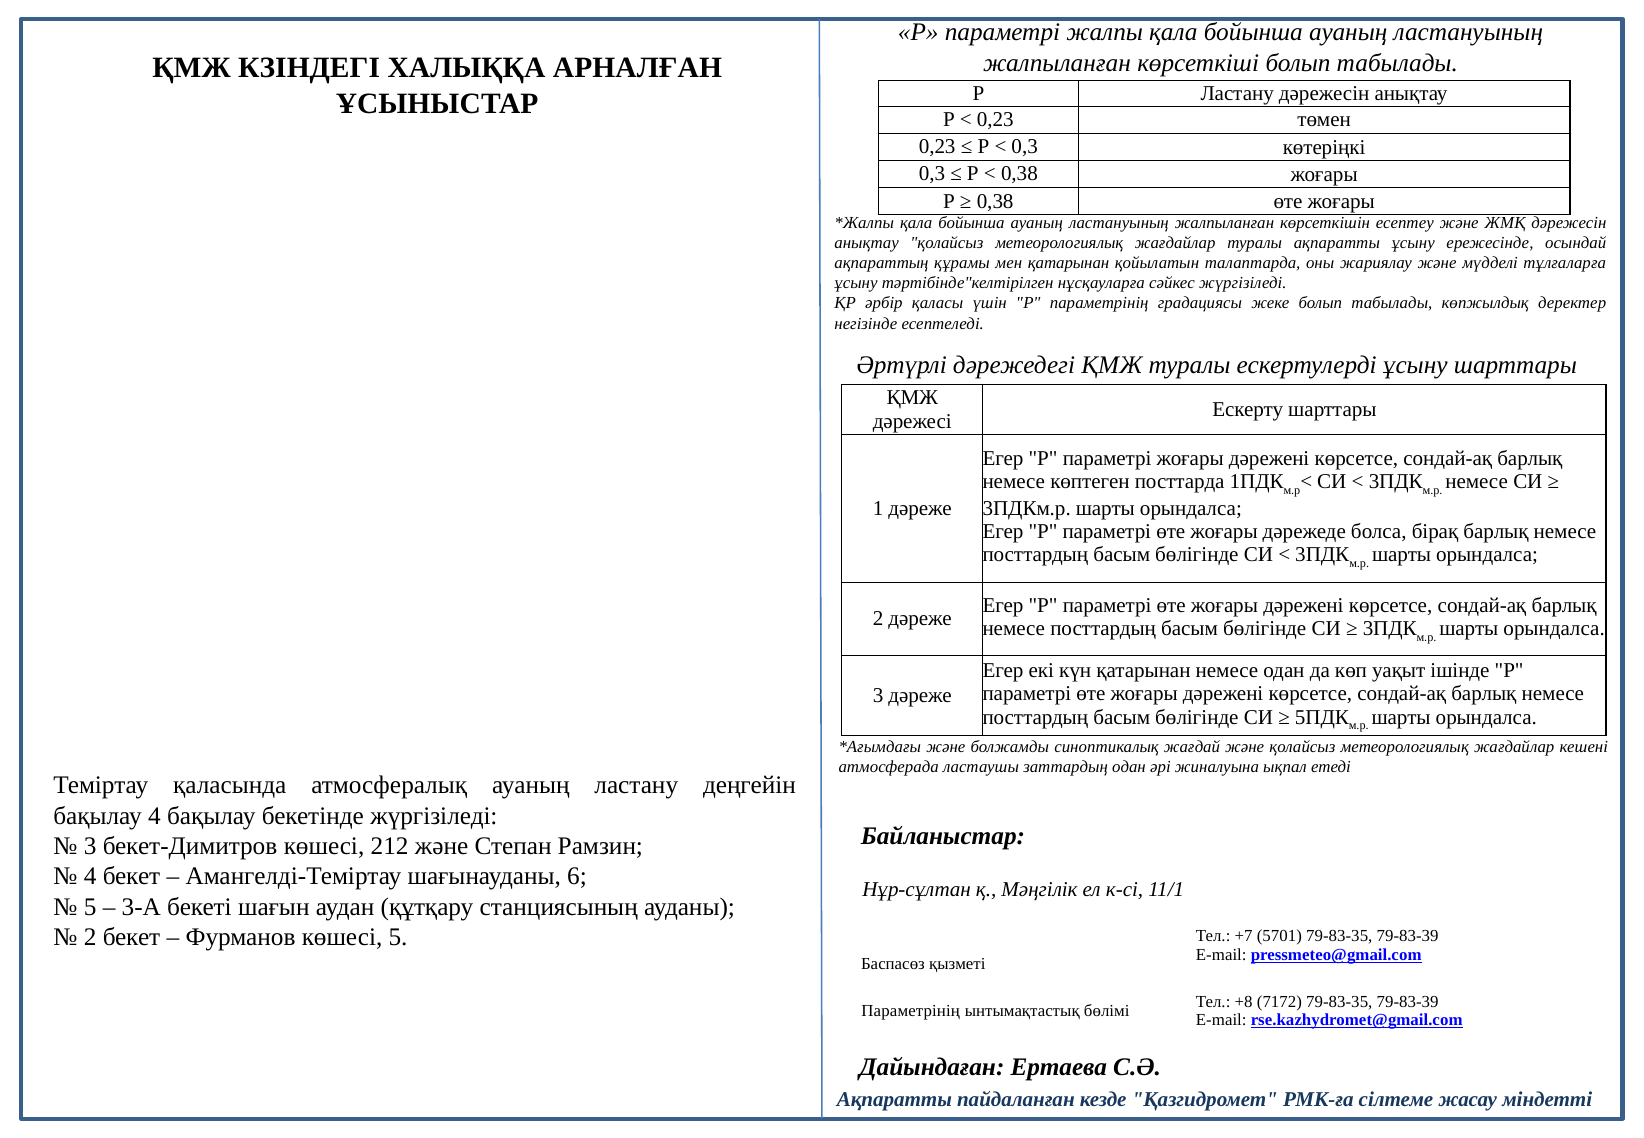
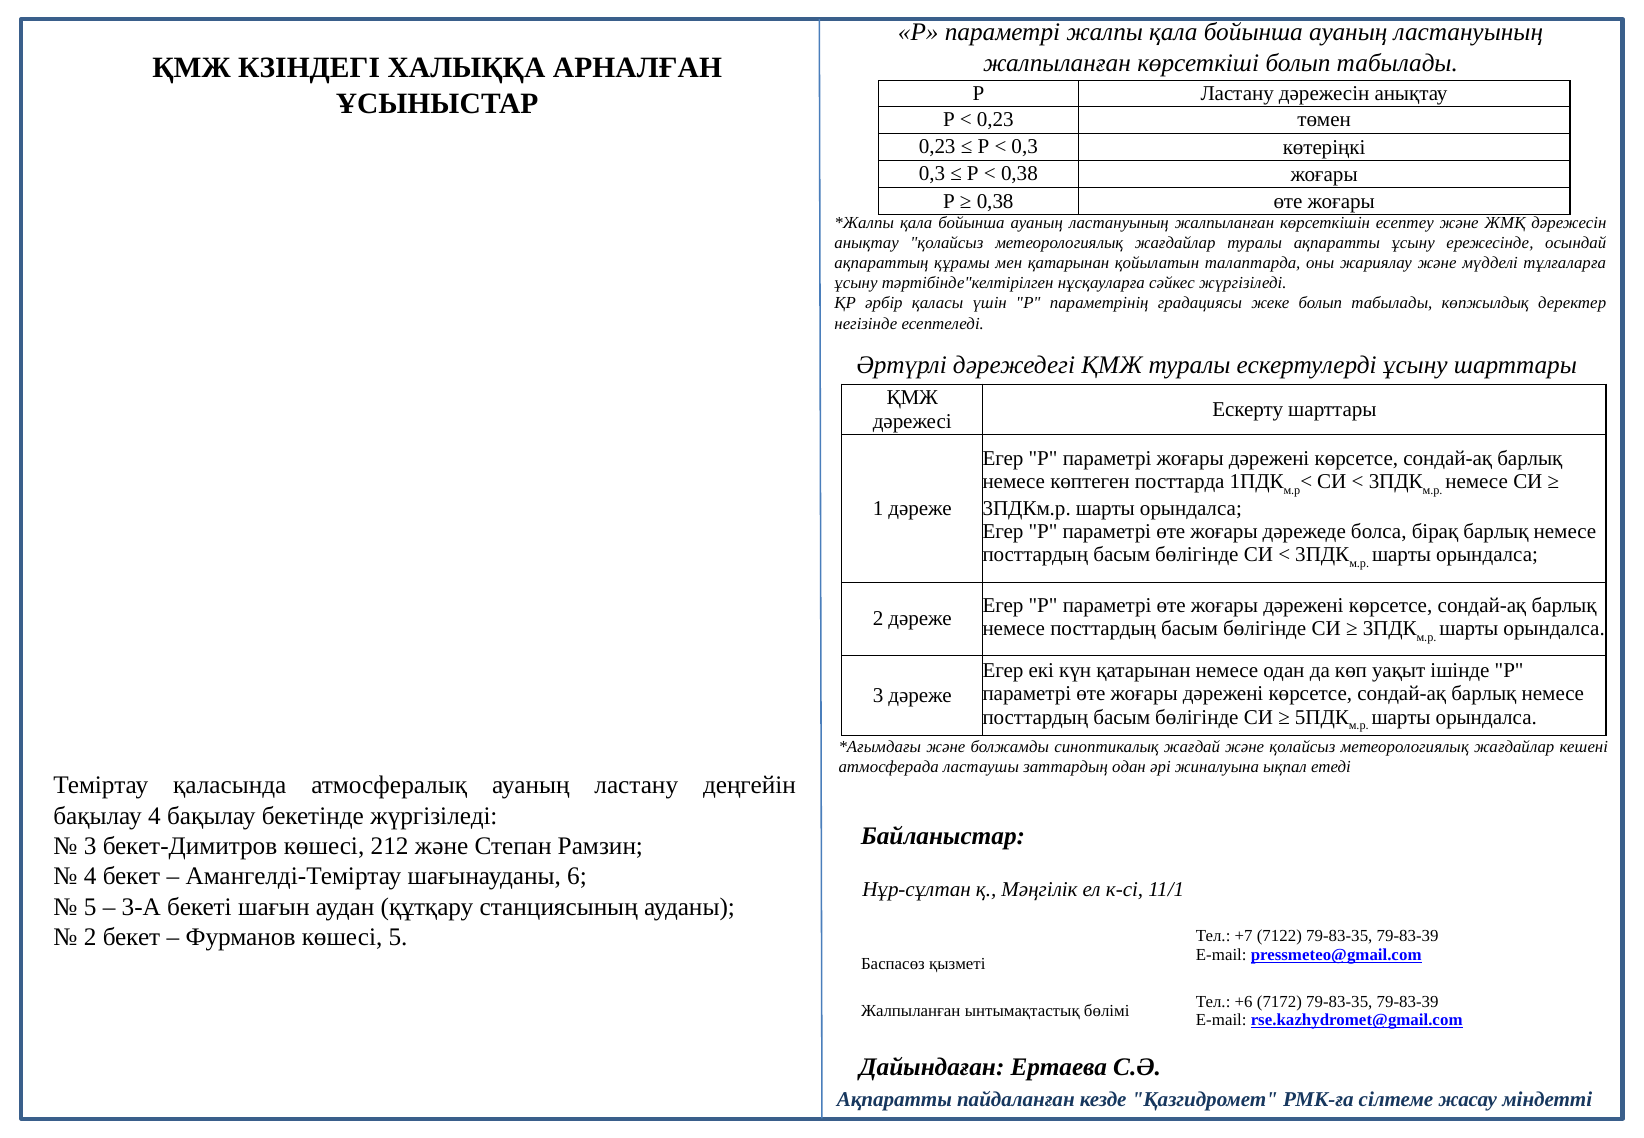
5701: 5701 -> 7122 (1279, 936)
+8: +8 -> +6 (1244, 1002)
Параметрінің: Параметрінің -> Жалпыланған (911, 1011)
